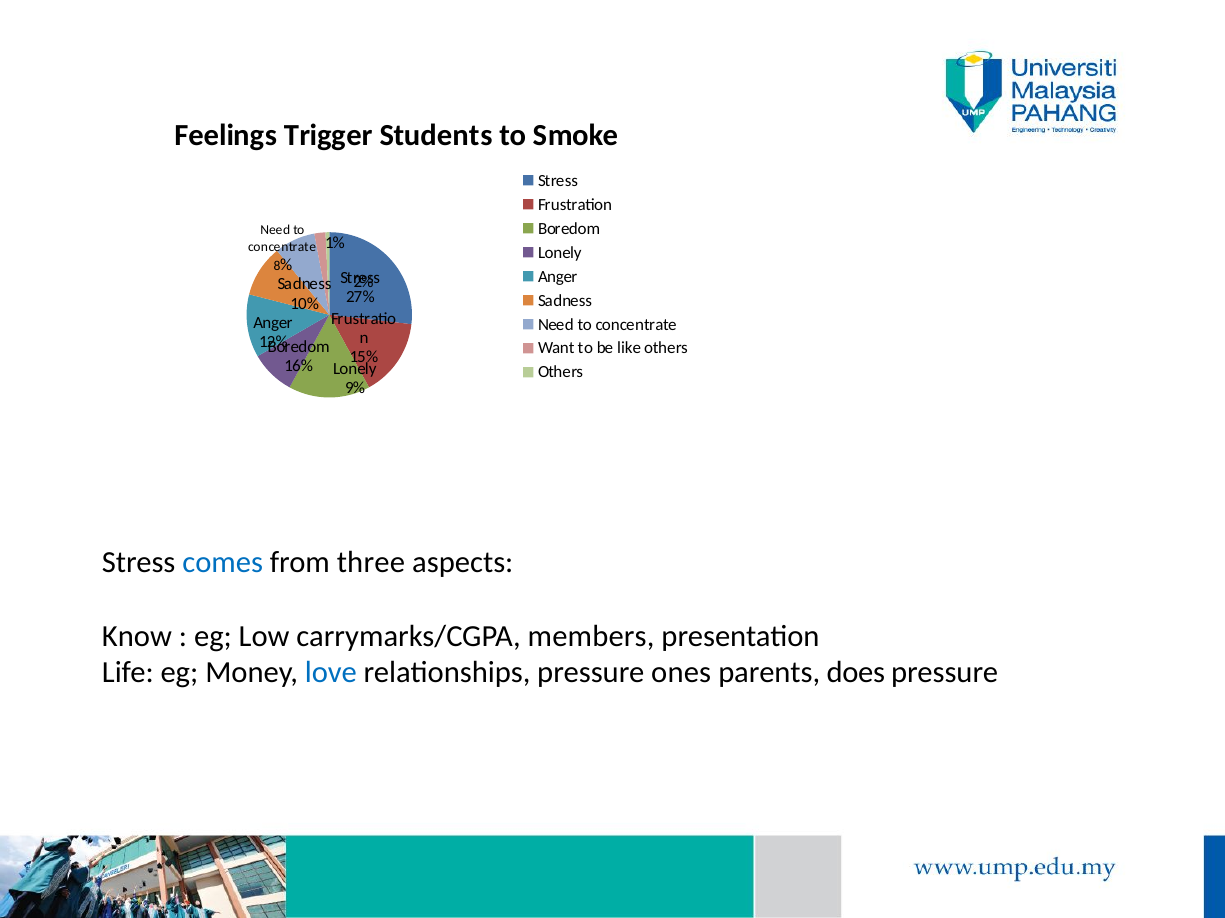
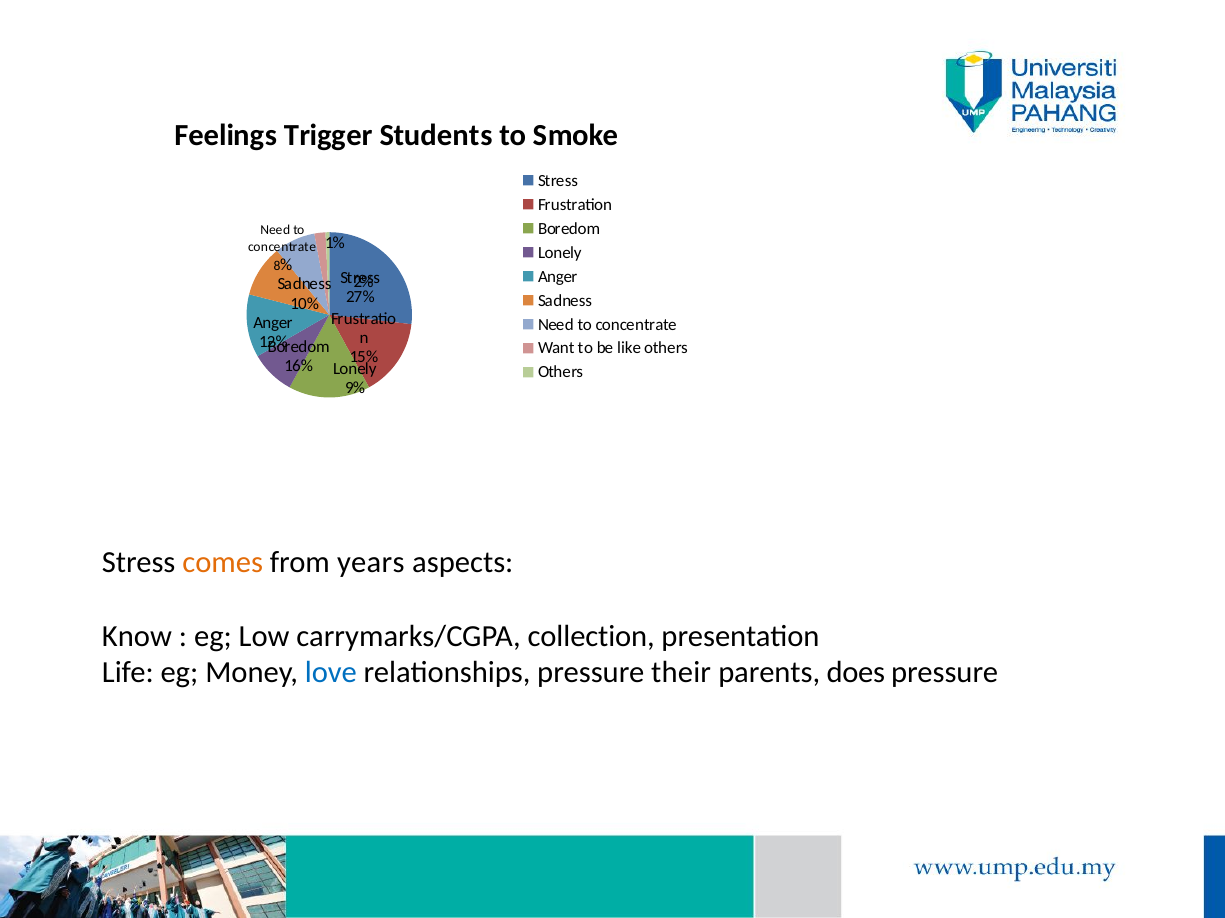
comes colour: blue -> orange (223, 563)
three: three -> years (371, 563)
members: members -> collection (591, 637)
ones: ones -> their (681, 673)
